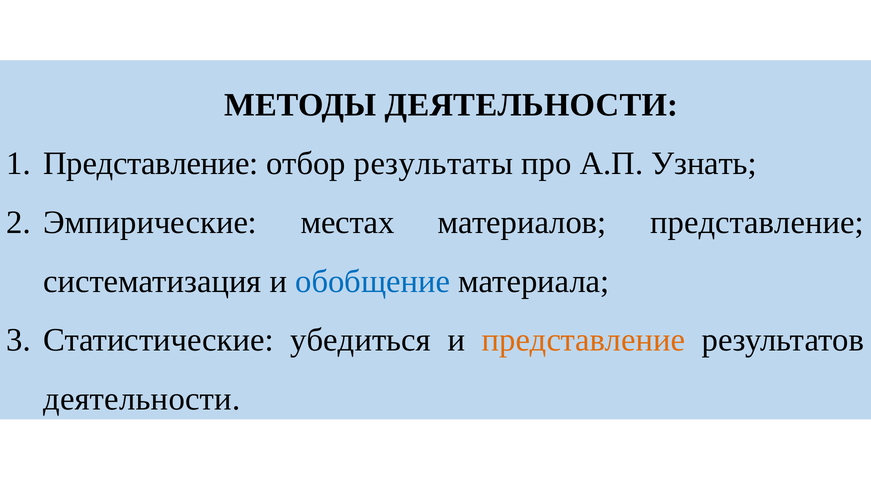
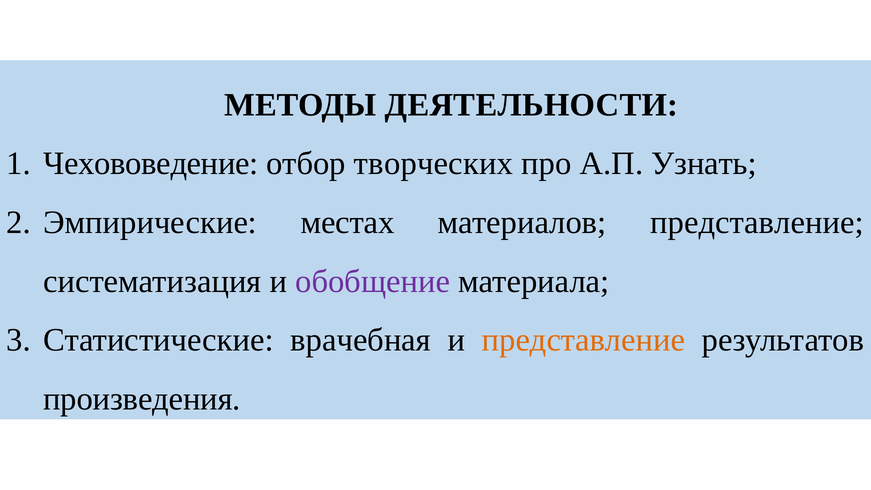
Представление: Представление -> Чехововедение (151, 164)
результаты: результаты -> творческих (434, 164)
обобщение colour: blue -> purple (373, 281)
убедиться: убедиться -> врачебная (361, 340)
деятельности: деятельности -> произведения (142, 399)
